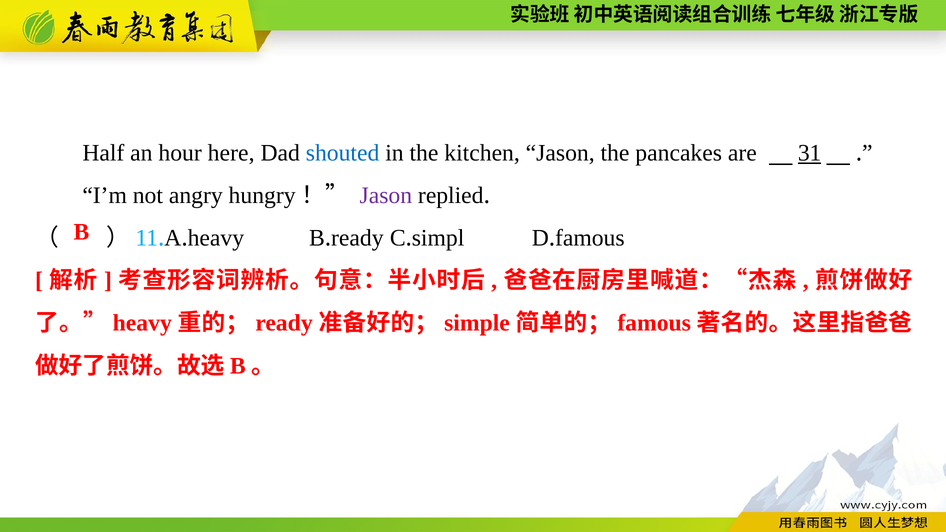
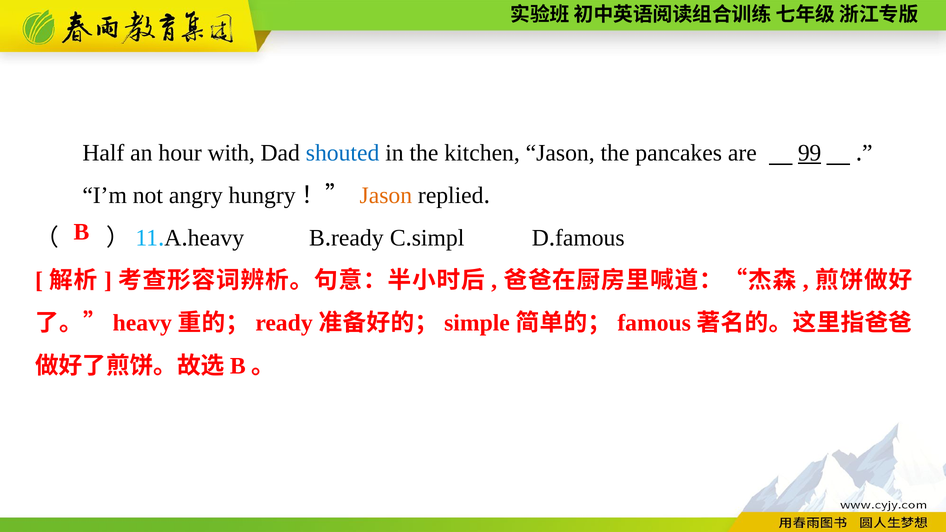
here: here -> with (231, 153)
31: 31 -> 99 (810, 153)
Jason colour: purple -> orange (386, 196)
